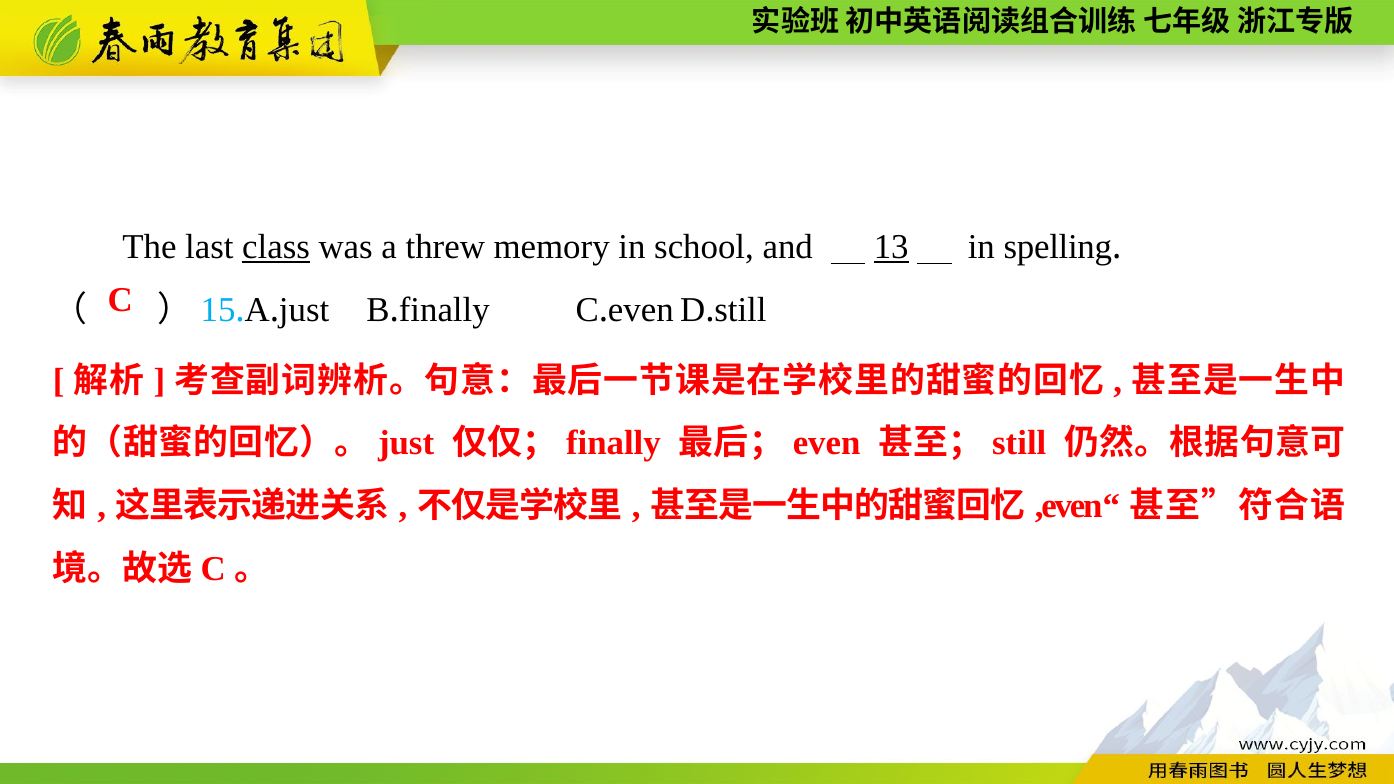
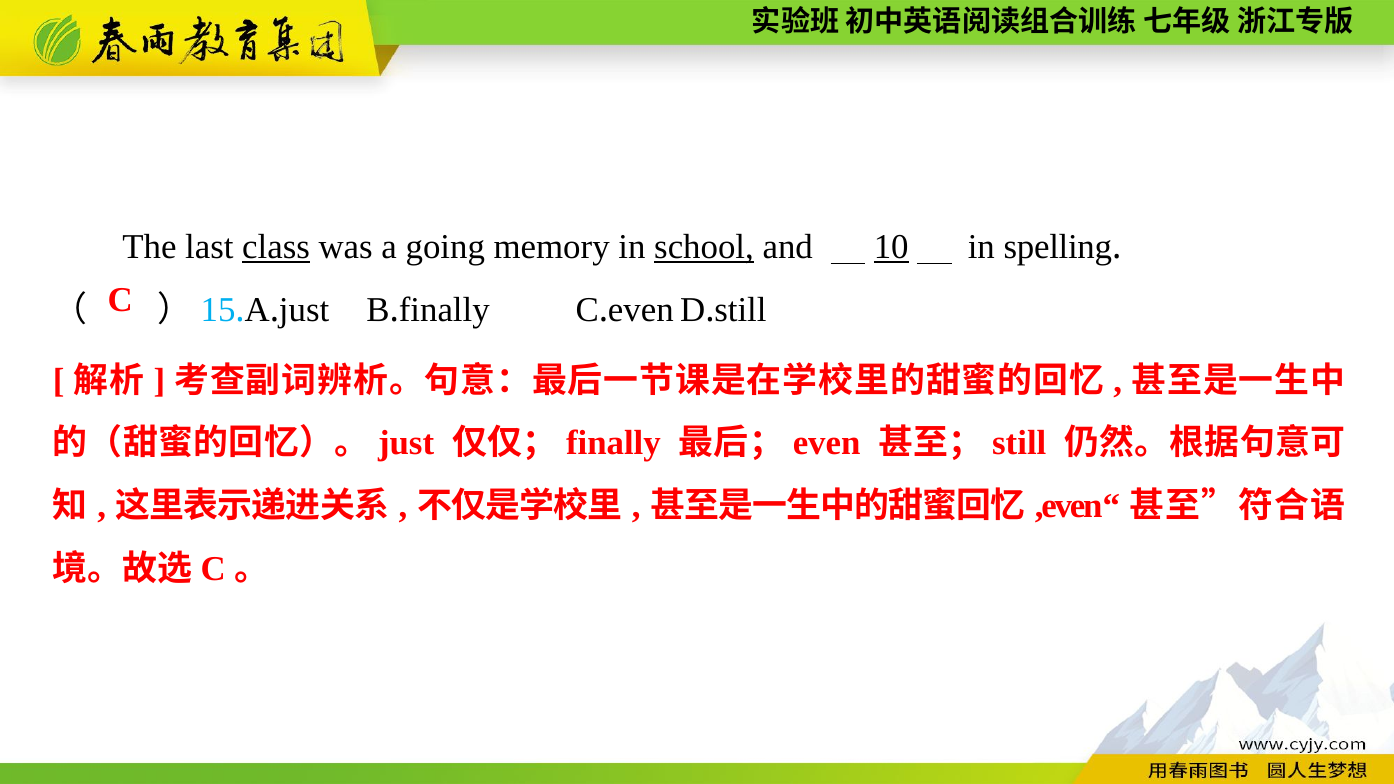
threw: threw -> going (445, 247)
school underline: none -> present (704, 247)
13: 13 -> 10 (891, 247)
